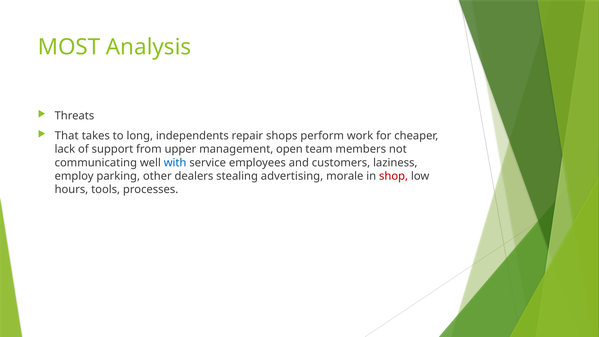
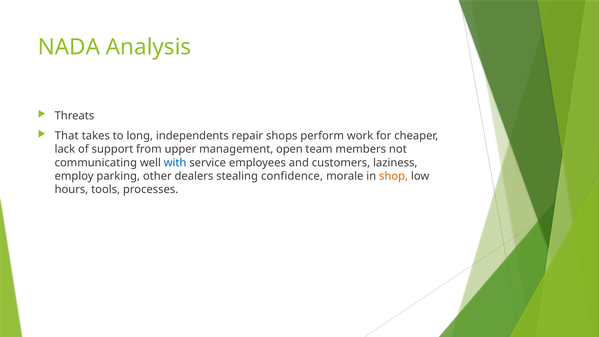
MOST: MOST -> NADA (69, 47)
advertising: advertising -> confidence (292, 176)
shop colour: red -> orange (394, 176)
